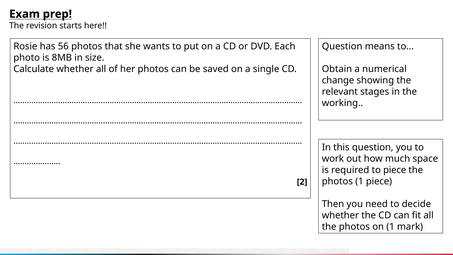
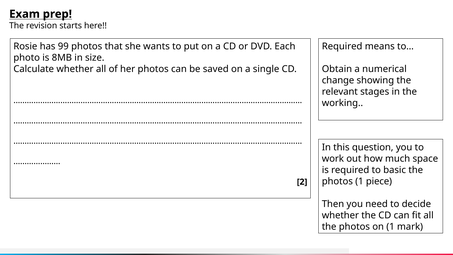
56: 56 -> 99 (63, 46)
Question: Question -> Required (342, 46)
to piece: piece -> basic (395, 170)
